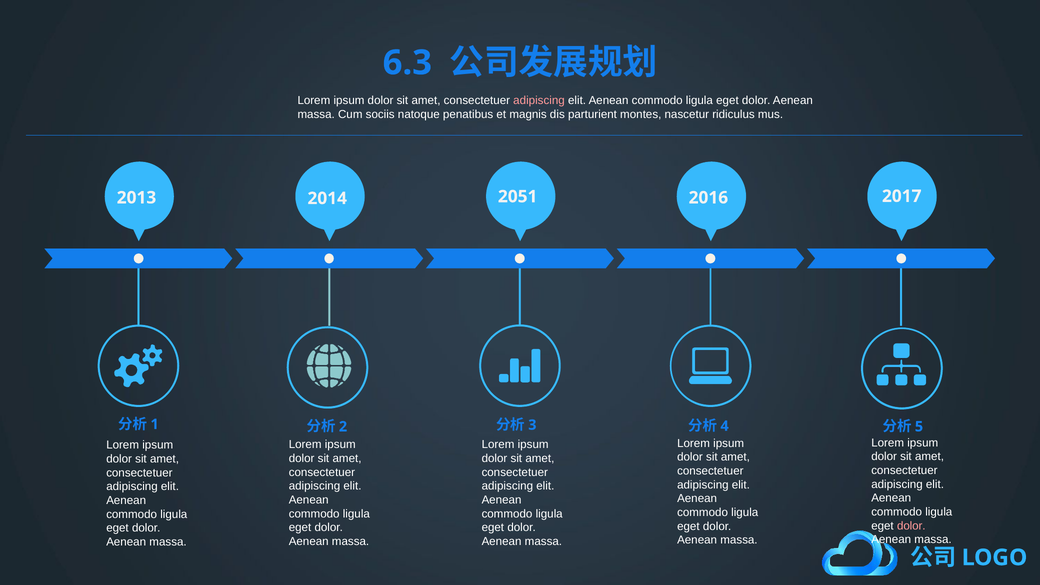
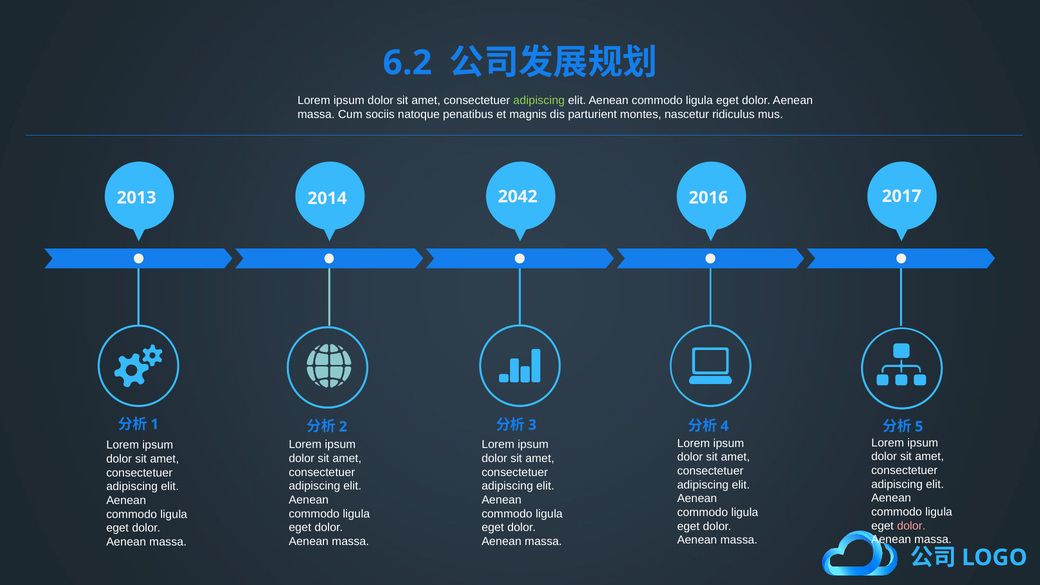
6.3: 6.3 -> 6.2 (407, 63)
adipiscing colour: pink -> light green (539, 101)
2051: 2051 -> 2042 (518, 197)
